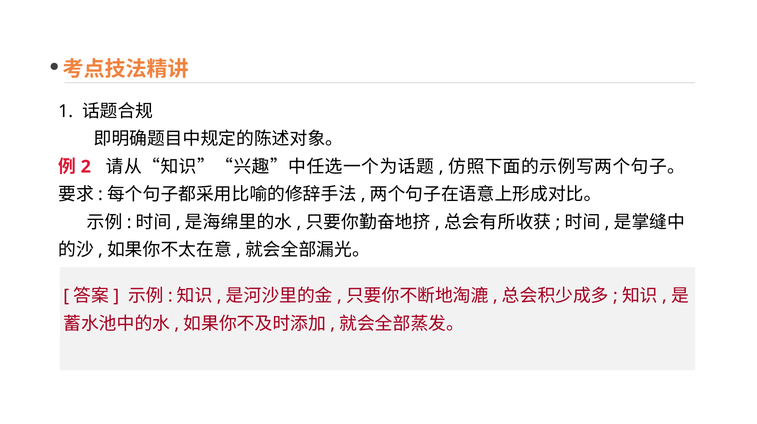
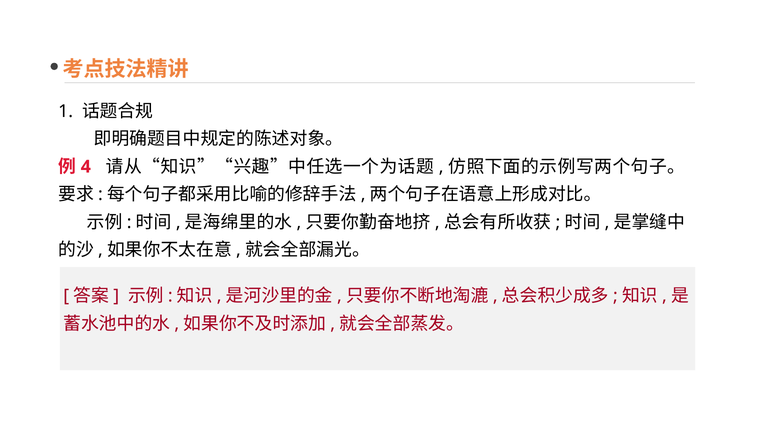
2: 2 -> 4 (86, 167)
